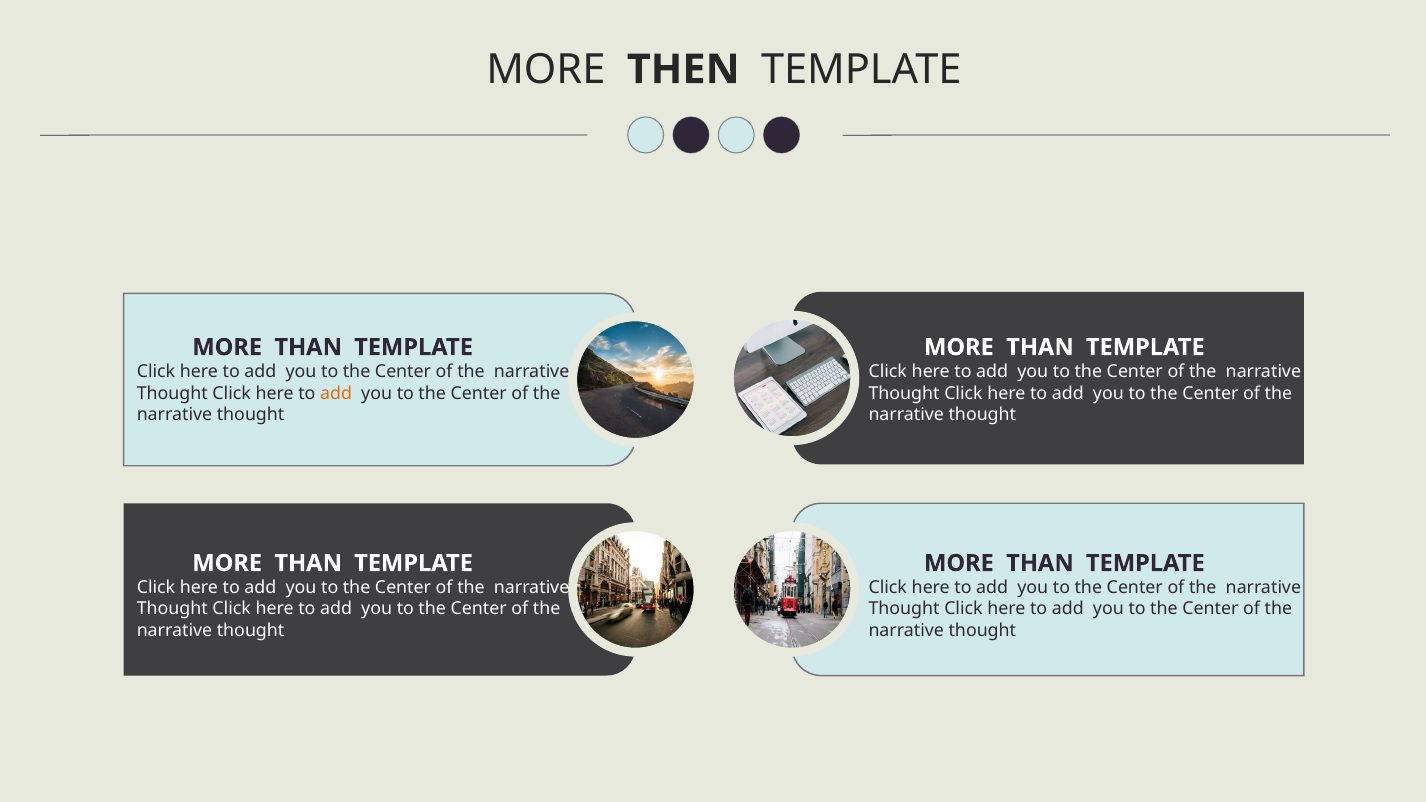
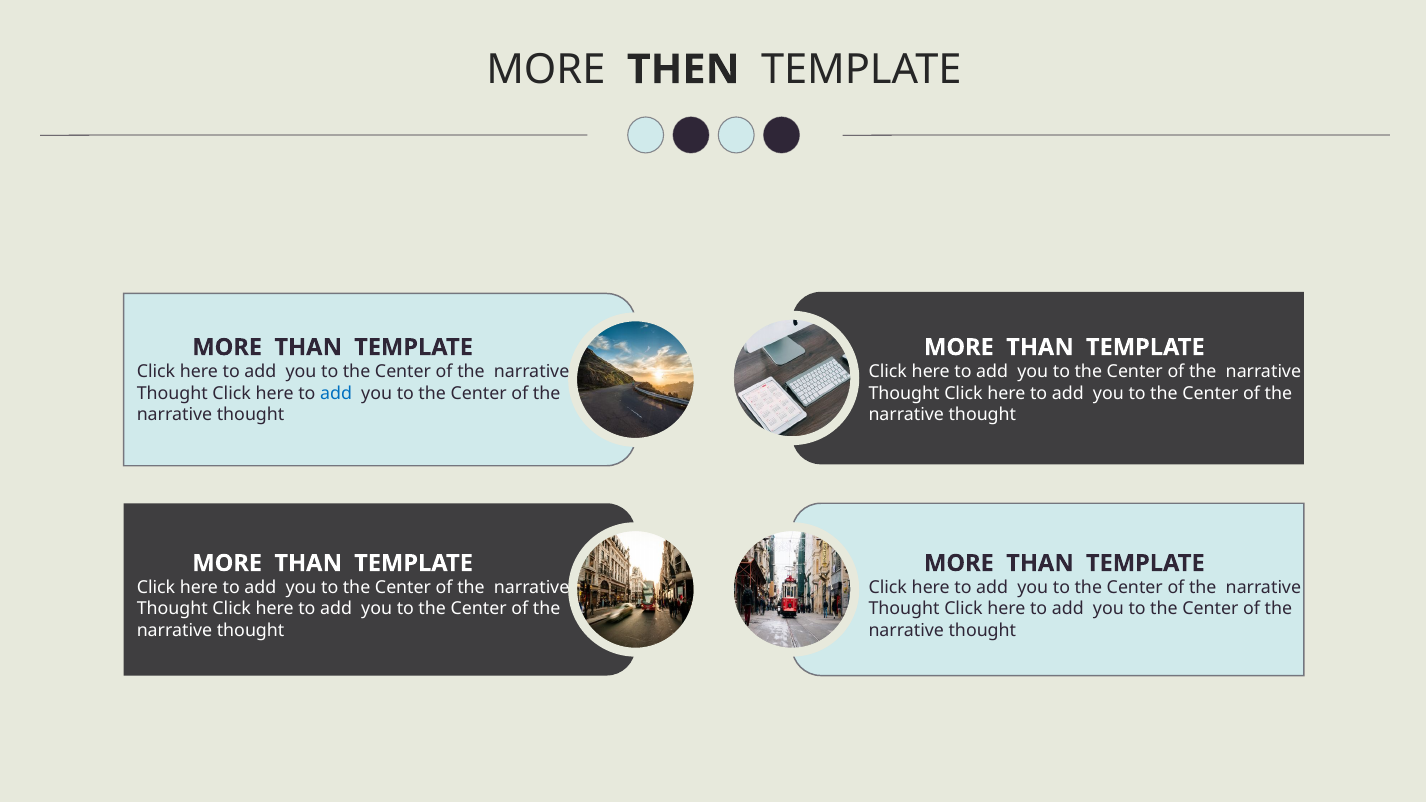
add colour: orange -> blue (336, 393)
